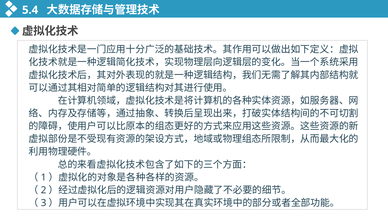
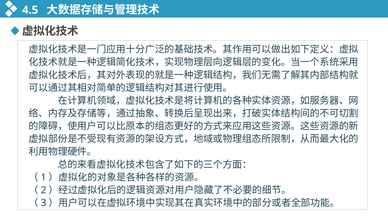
5.4: 5.4 -> 4.5 (30, 10)
